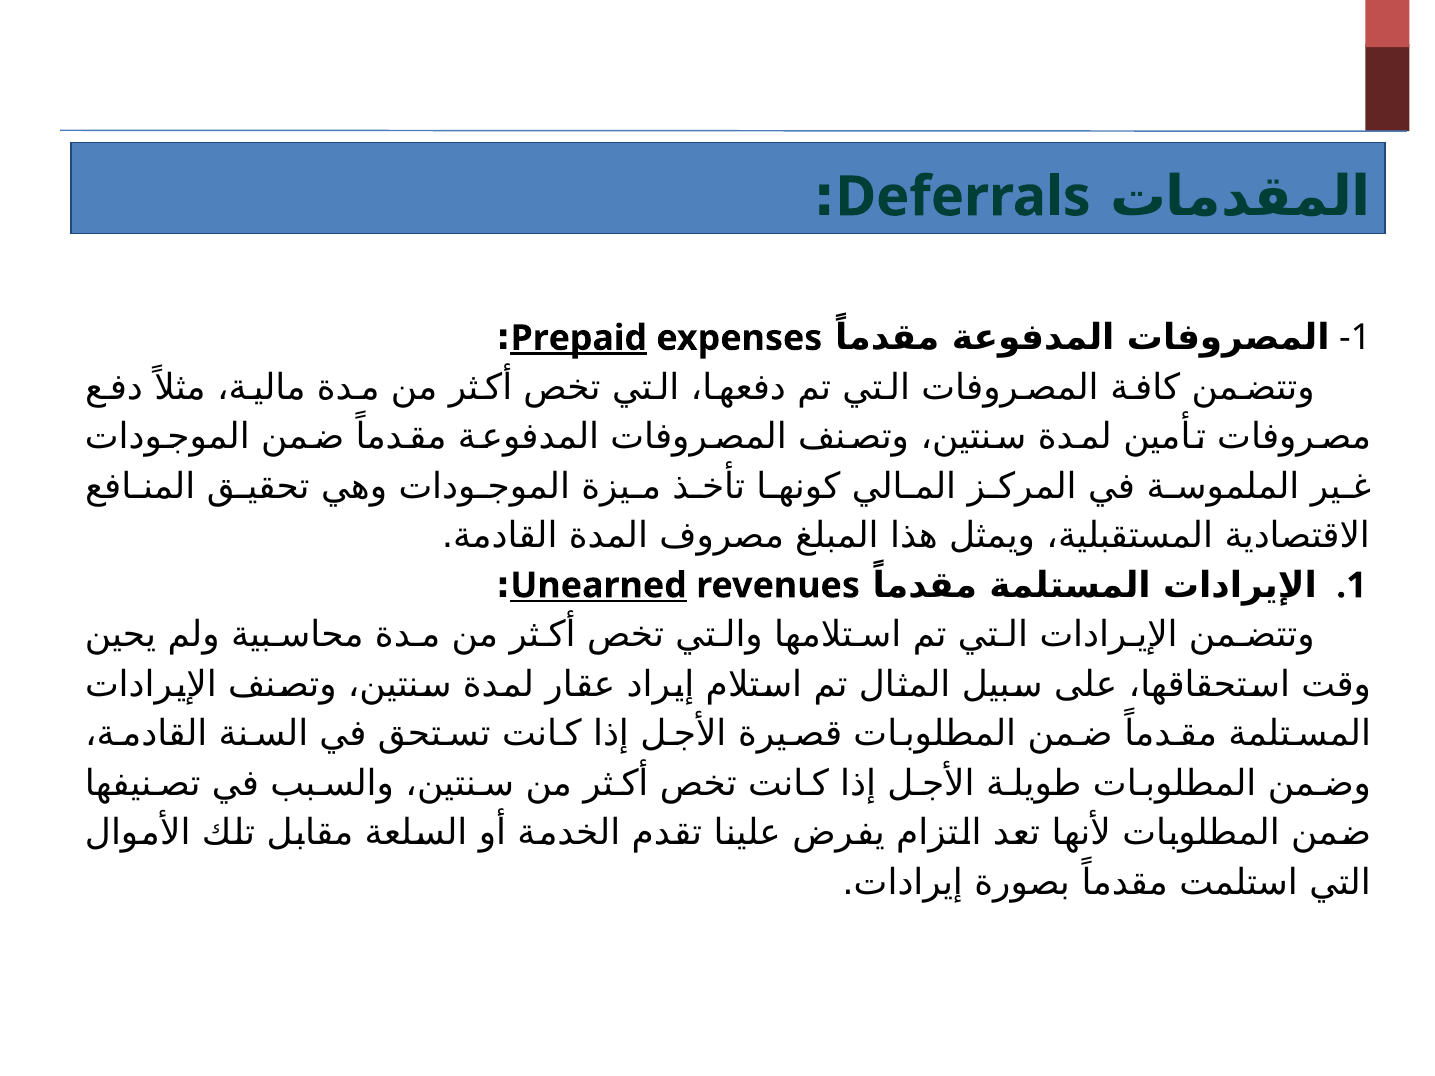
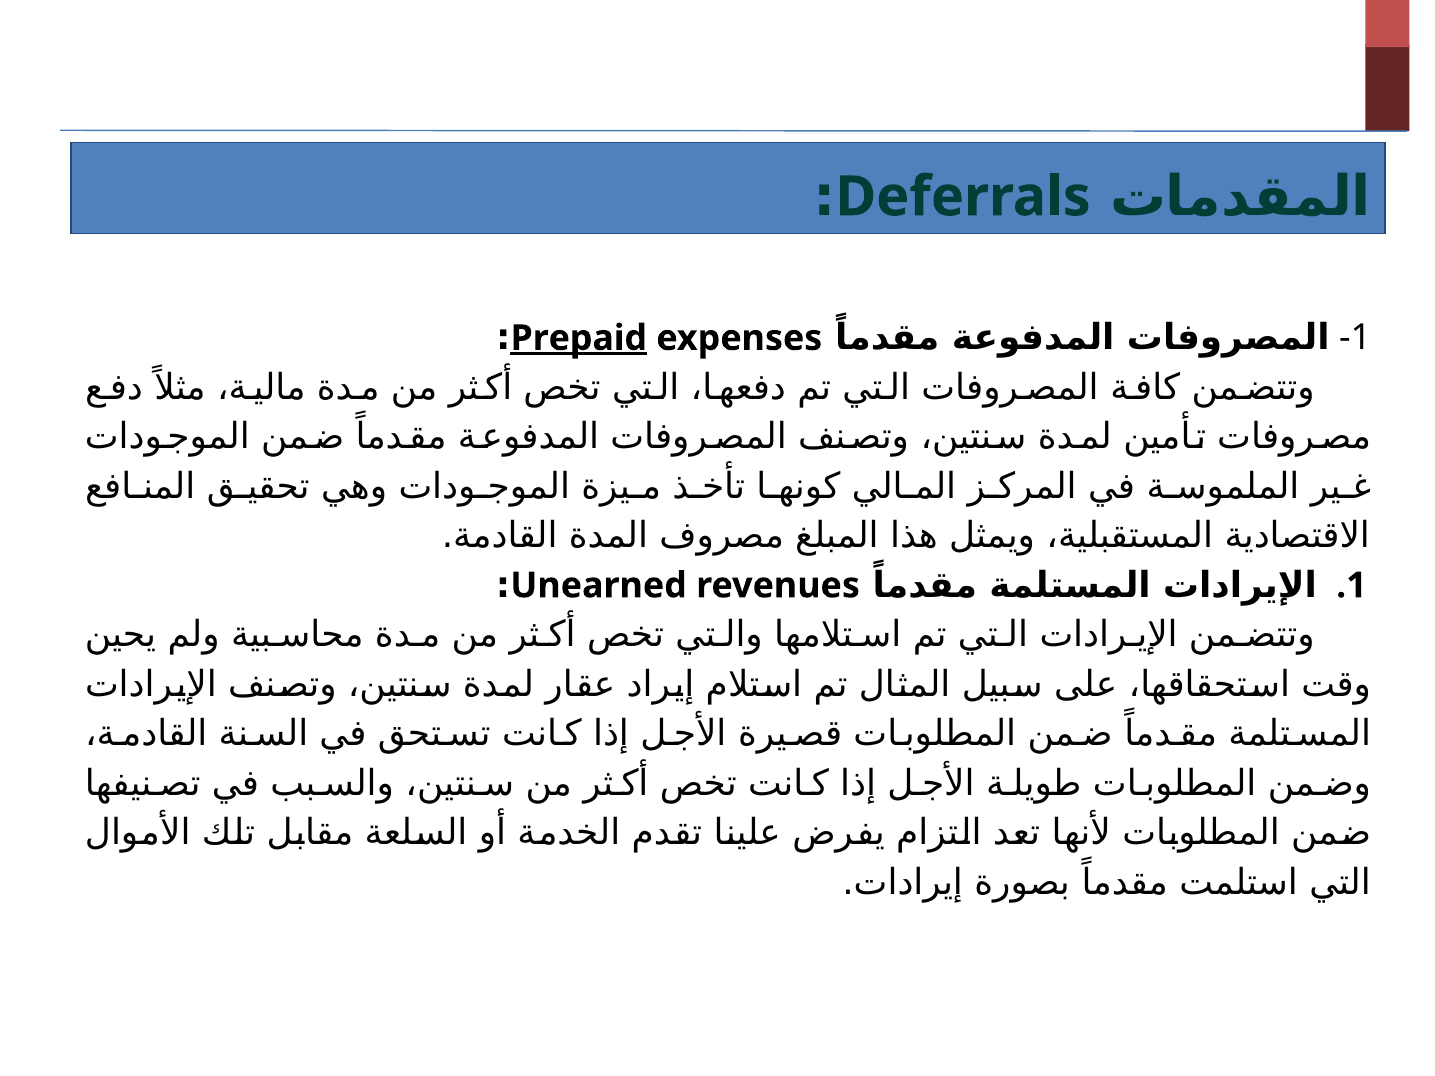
Unearned underline: present -> none (599, 586)
